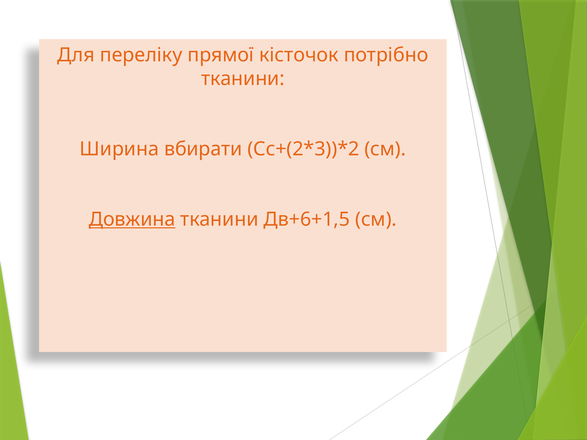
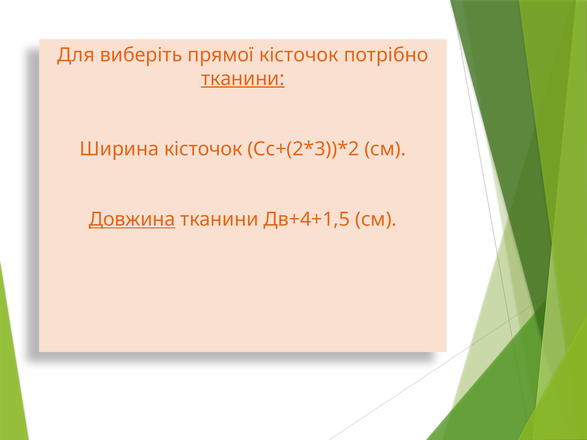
переліку: переліку -> виберіть (141, 55)
тканини underline: none -> present (243, 79)
Ширина вбирати: вбирати -> кісточок (203, 149)
Дв+6+1,5: Дв+6+1,5 -> Дв+4+1,5 (307, 220)
